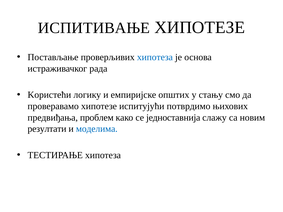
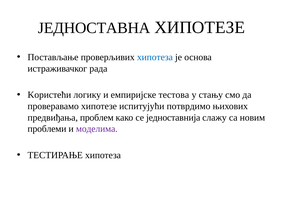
ИСПИТИВАЊЕ: ИСПИТИВАЊЕ -> ЈЕДНОСТАВНА (94, 28)
општих: општих -> тестова (174, 95)
резултати: резултати -> проблеми (47, 129)
моделима colour: blue -> purple (97, 129)
